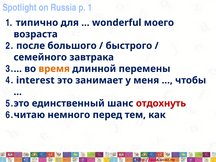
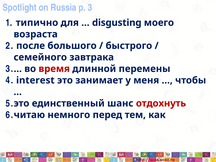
p 1: 1 -> 3 (90, 8)
wonderful: wonderful -> disgusting (117, 23)
время colour: orange -> red (54, 69)
